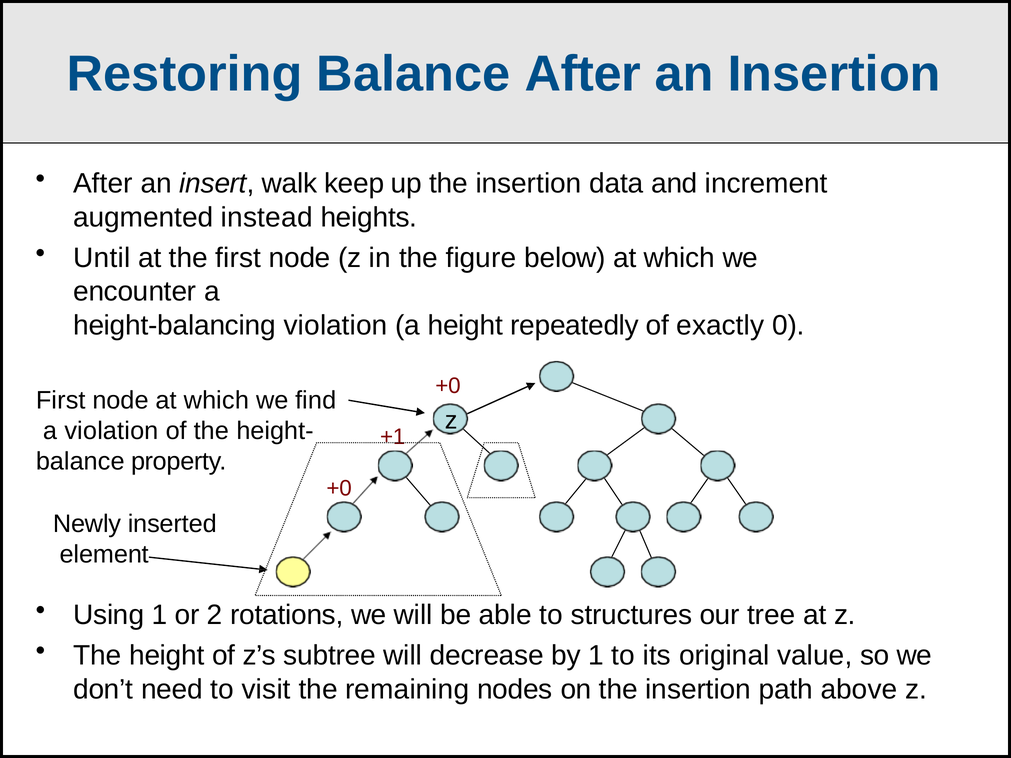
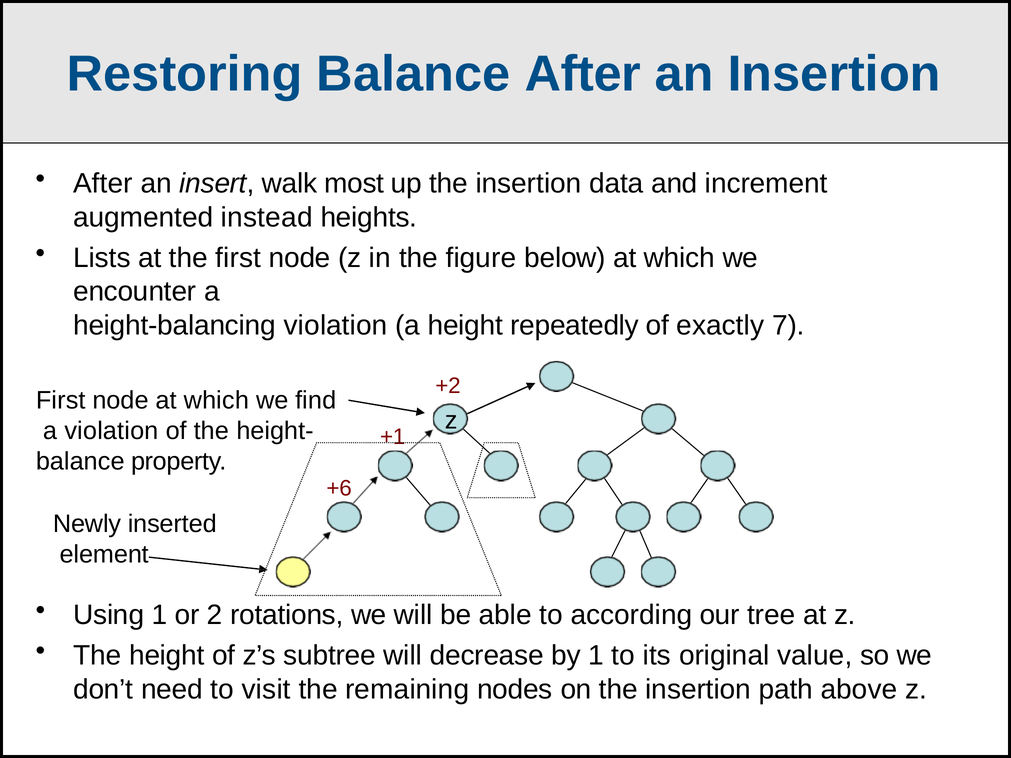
keep: keep -> most (354, 184)
Until: Until -> Lists (102, 258)
0: 0 -> 7 (788, 326)
+0: +0 -> +2 (448, 386)
+0: +0 -> +6 (339, 488)
structures: structures -> according (631, 615)
